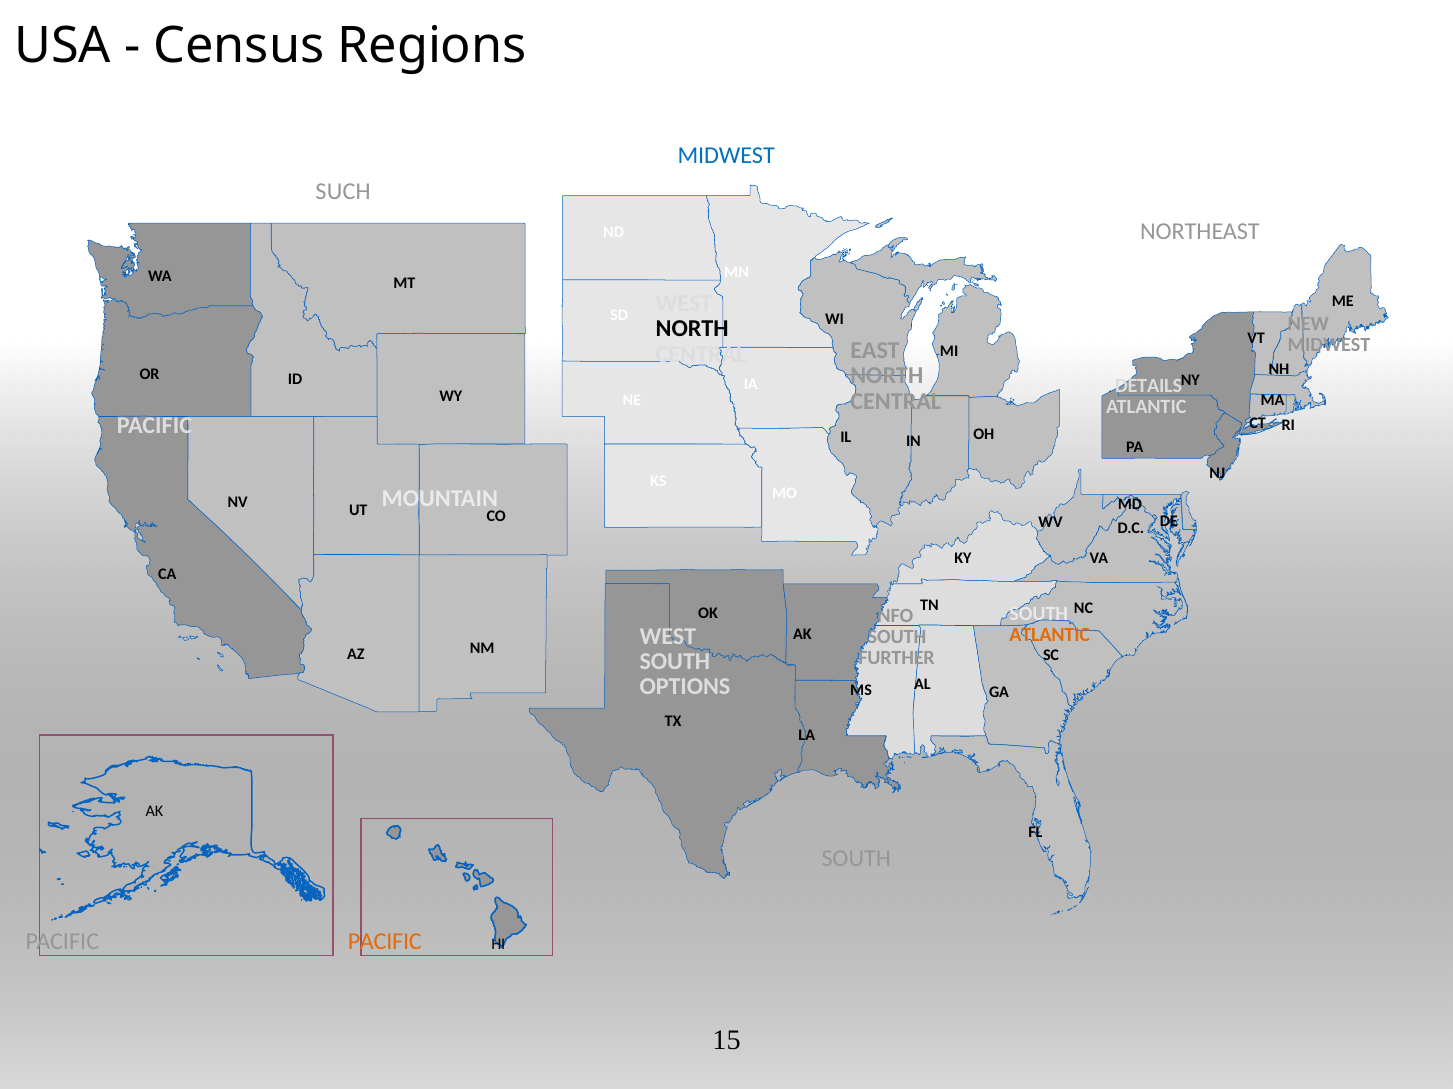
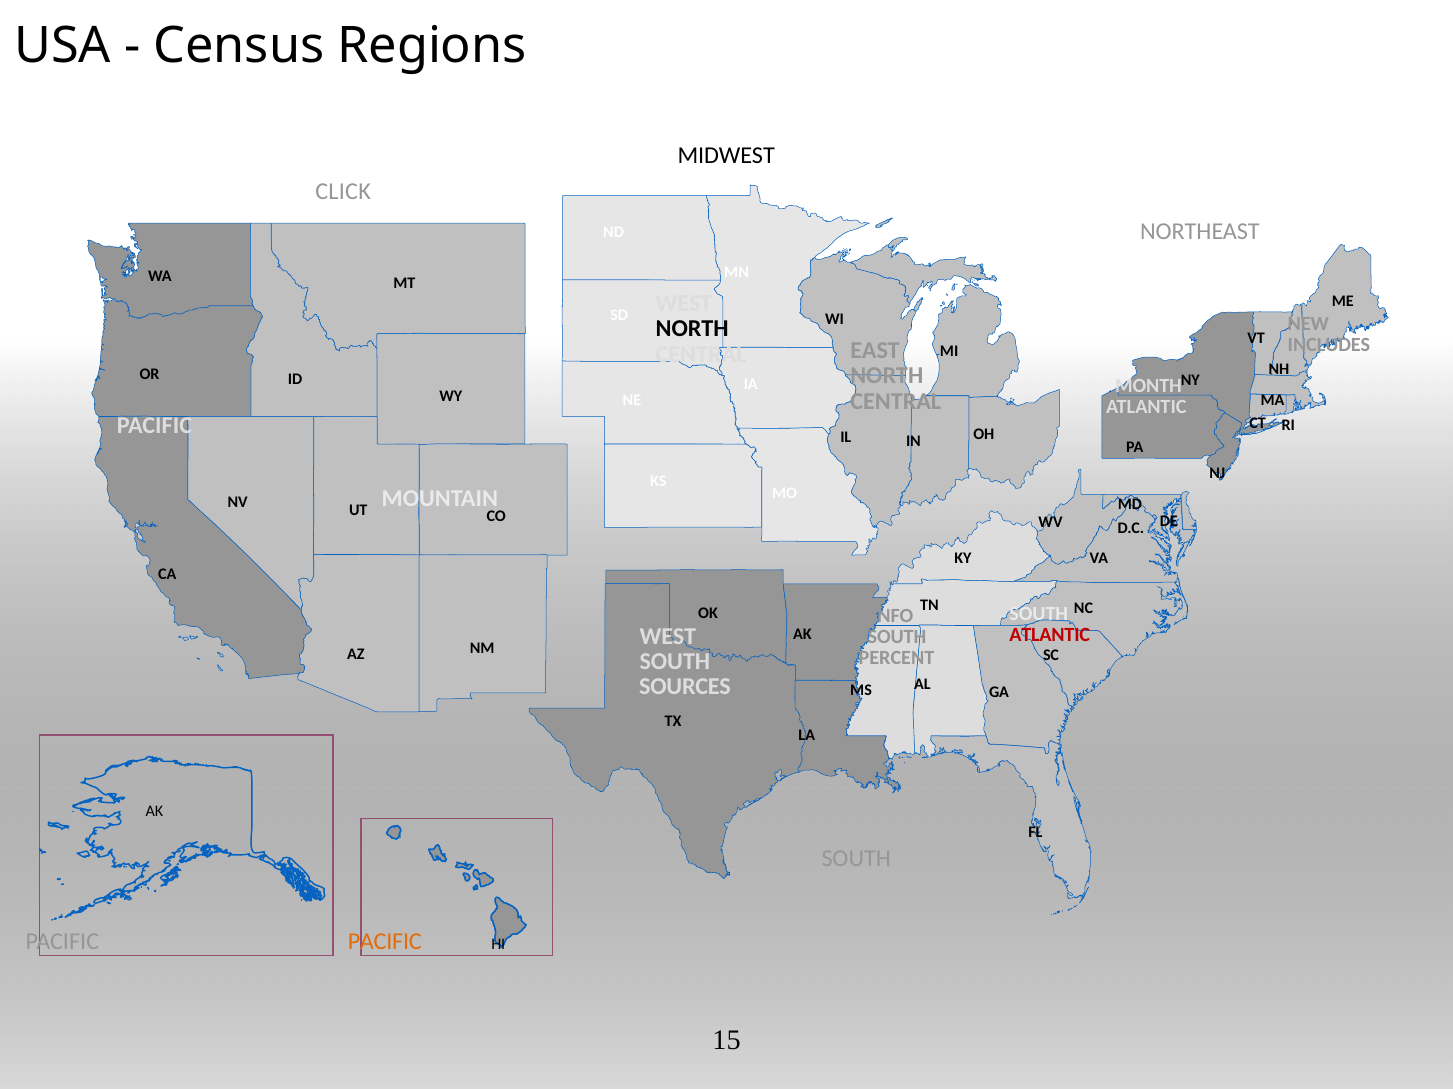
MIDWEST colour: blue -> black (726, 156)
SUCH: SUCH -> CLICK (343, 191)
MIDWEST: MIDWEST -> INCLUDES (1329, 345)
DETAILS: DETAILS -> MONTH (1149, 386)
ATLANTIC colour: orange -> red (1050, 635)
FURTHER: FURTHER -> PERCENT (896, 658)
OPTIONS: OPTIONS -> SOURCES (685, 687)
